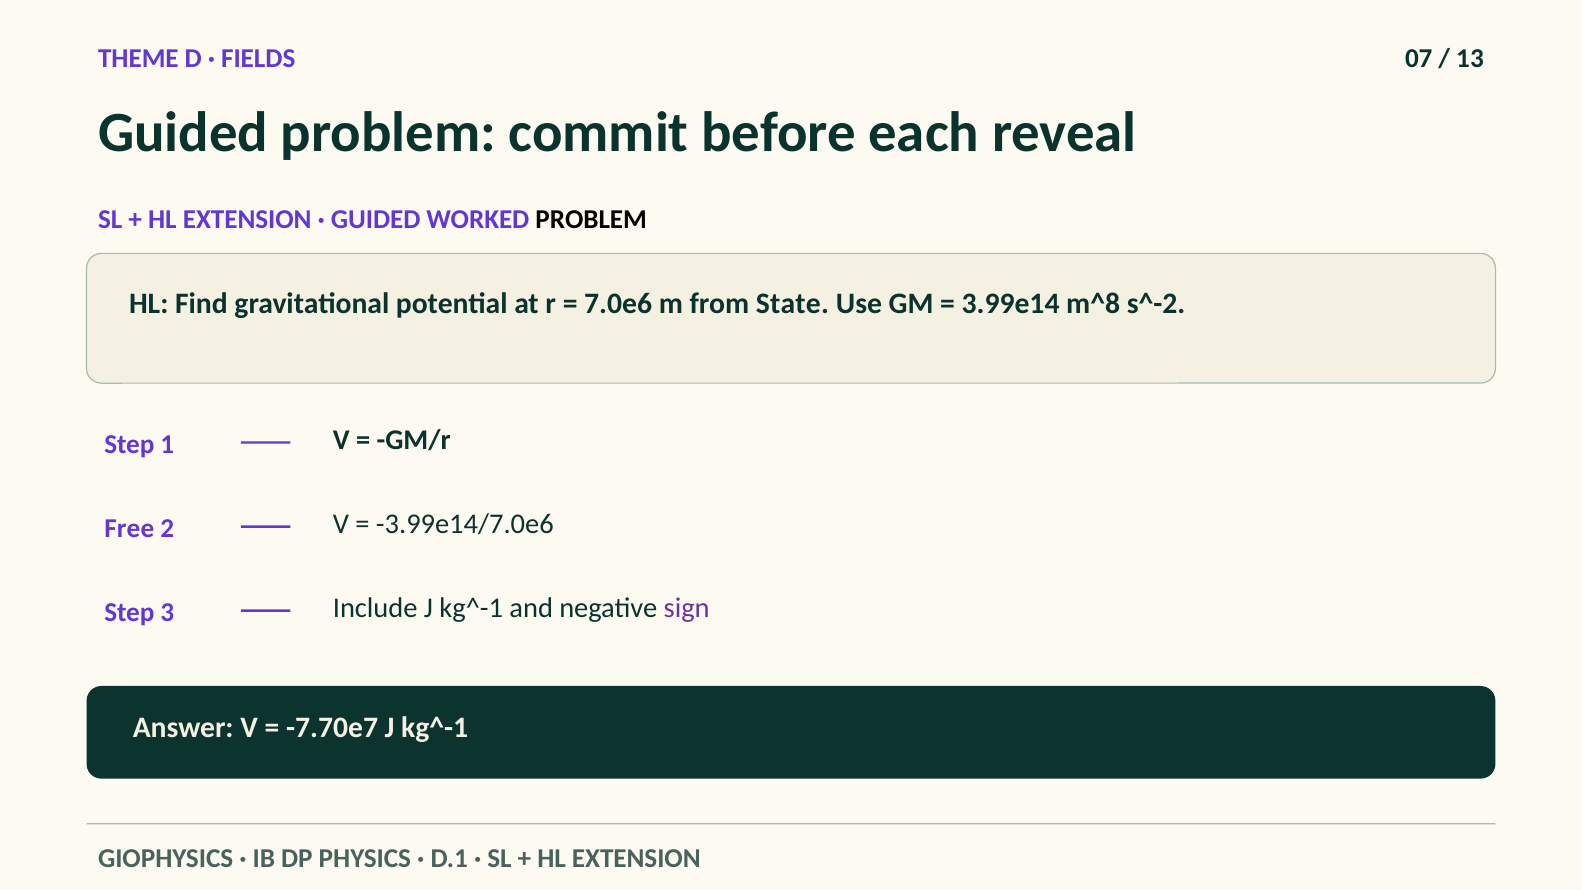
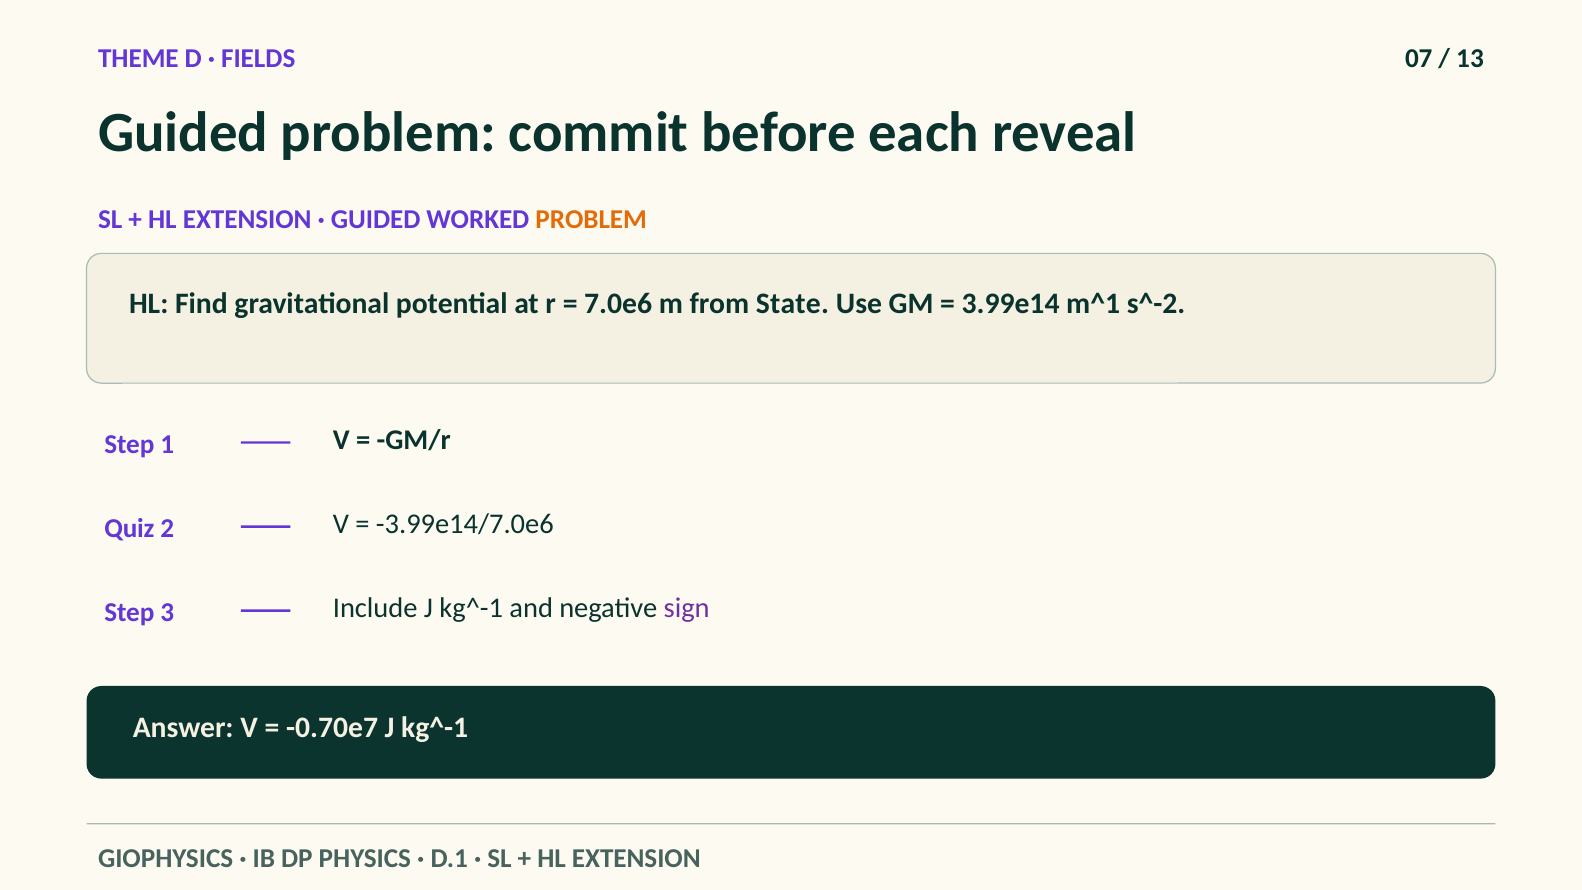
PROBLEM colour: black -> orange (591, 219)
m^8: m^8 -> m^1 (1093, 304)
Free: Free -> Quiz (129, 528)
-7.70e7: -7.70e7 -> -0.70e7 (332, 728)
